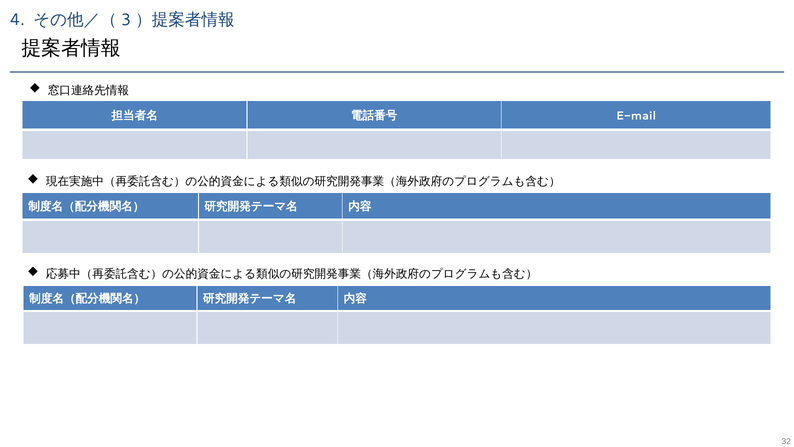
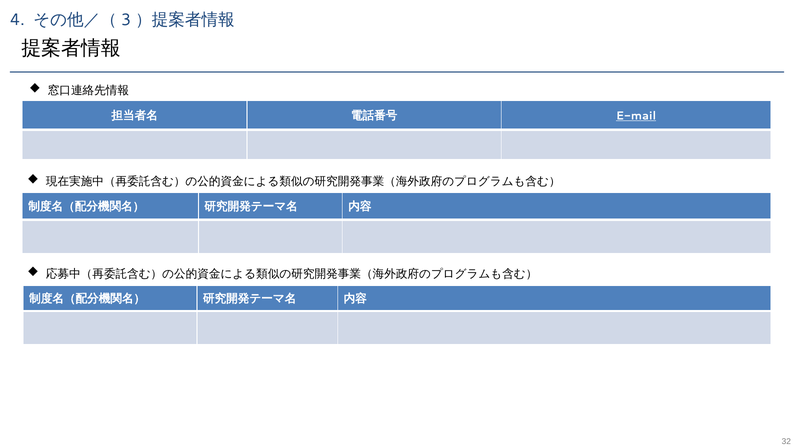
E-mail underline: none -> present (636, 116)
